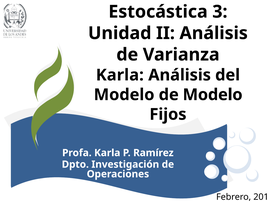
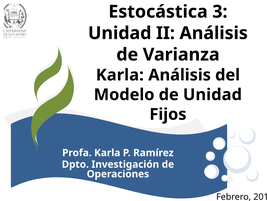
de Modelo: Modelo -> Unidad (212, 94)
